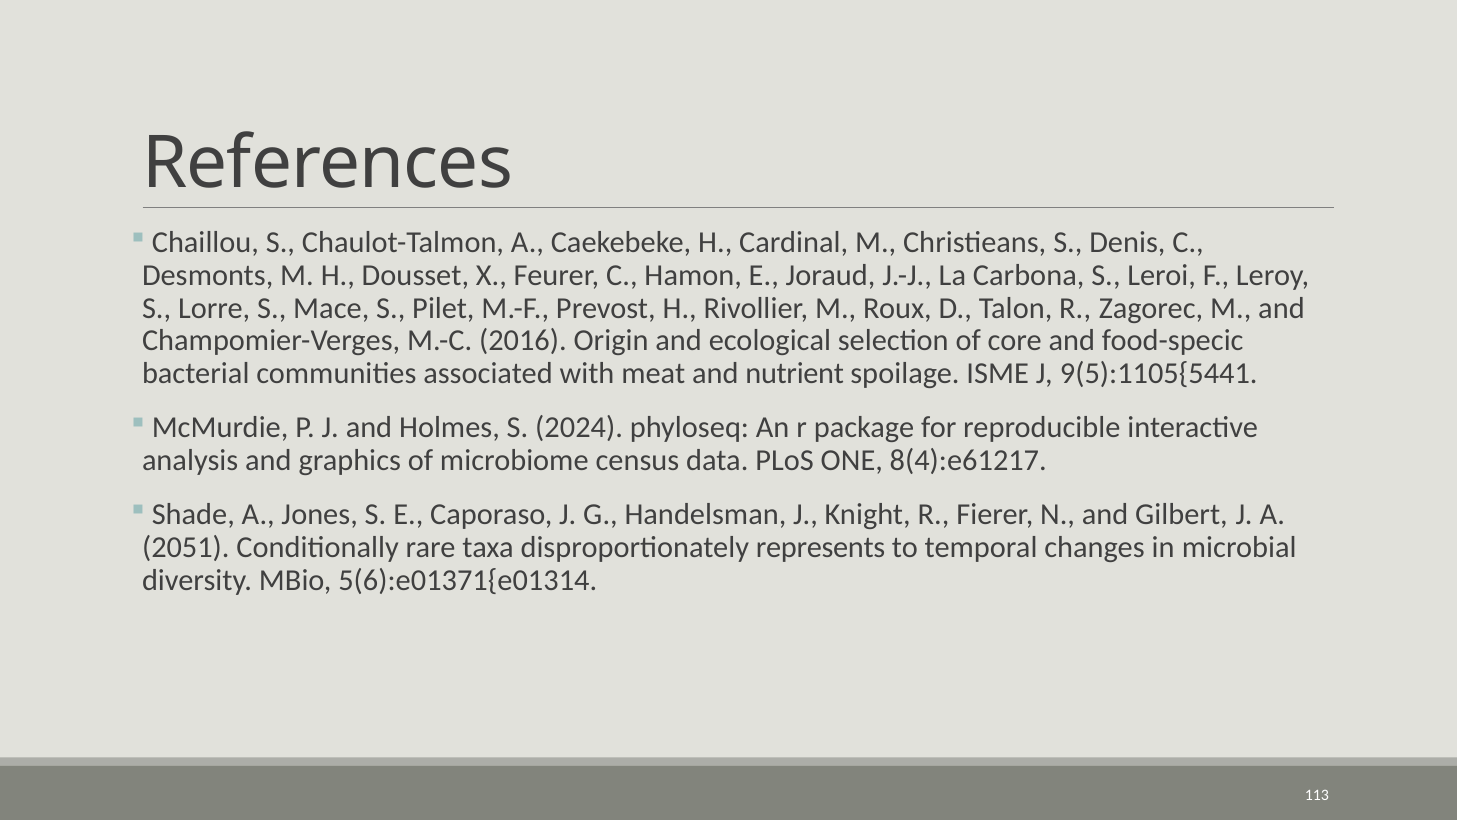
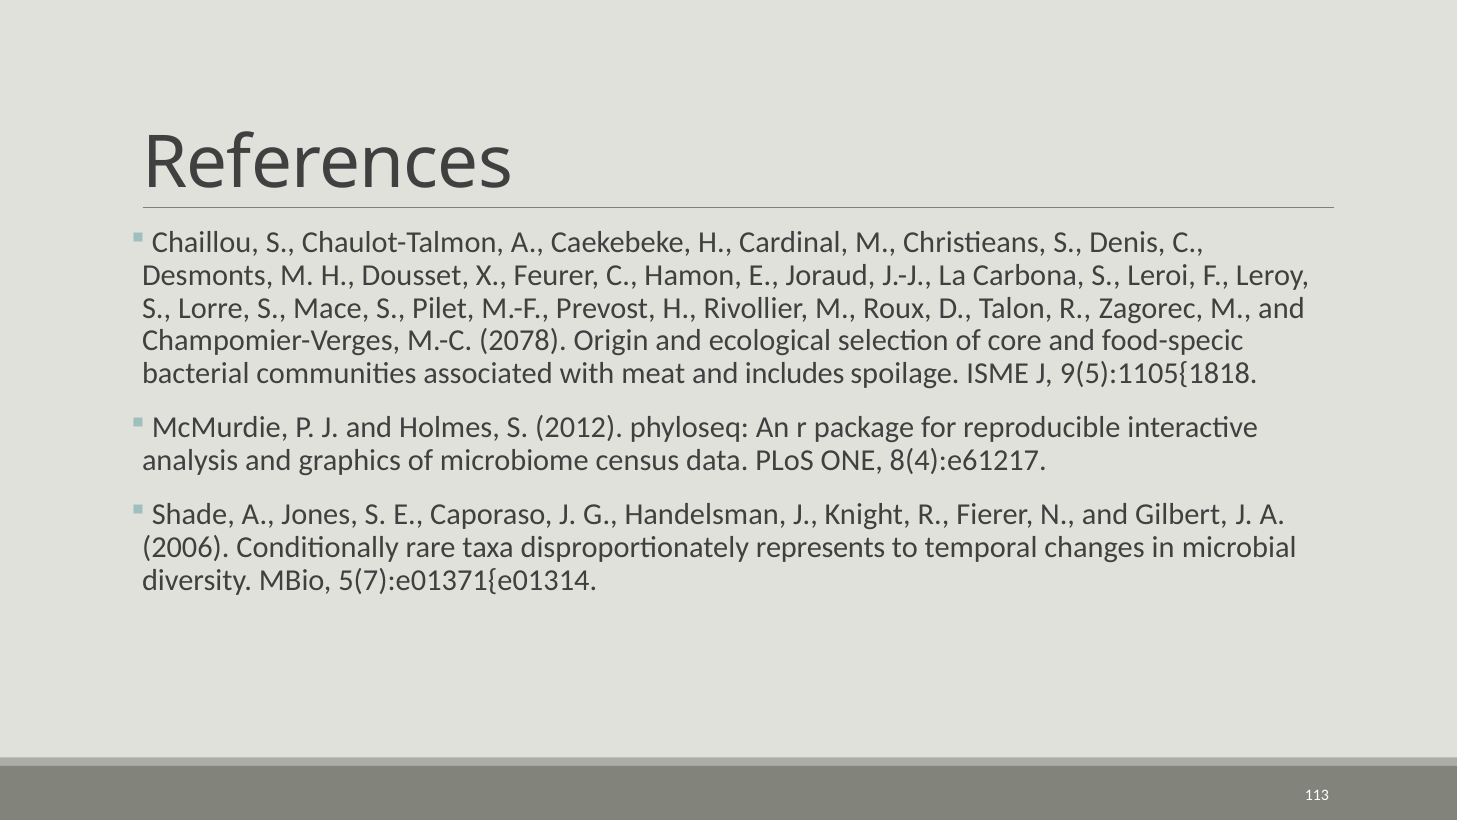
2016: 2016 -> 2078 (523, 341)
nutrient: nutrient -> includes (795, 374)
9(5):1105{5441: 9(5):1105{5441 -> 9(5):1105{1818 (1159, 374)
2024: 2024 -> 2012 (579, 428)
2051: 2051 -> 2006 (186, 547)
5(6):e01371{e01314: 5(6):e01371{e01314 -> 5(7):e01371{e01314 (468, 580)
